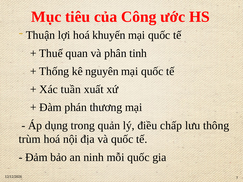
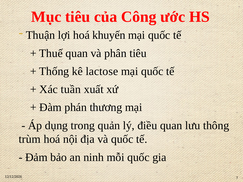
phân tinh: tinh -> tiêu (138, 53)
nguyên: nguyên -> lactose (102, 71)
điều chấp: chấp -> quan (171, 126)
